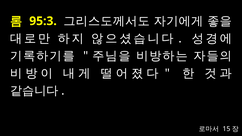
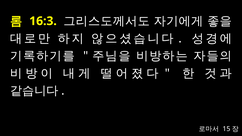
95:3: 95:3 -> 16:3 (43, 21)
